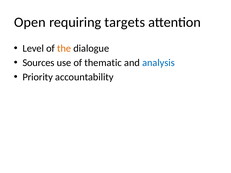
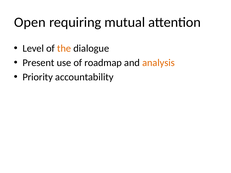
targets: targets -> mutual (125, 22)
Sources: Sources -> Present (38, 63)
thematic: thematic -> roadmap (103, 63)
analysis colour: blue -> orange (158, 63)
